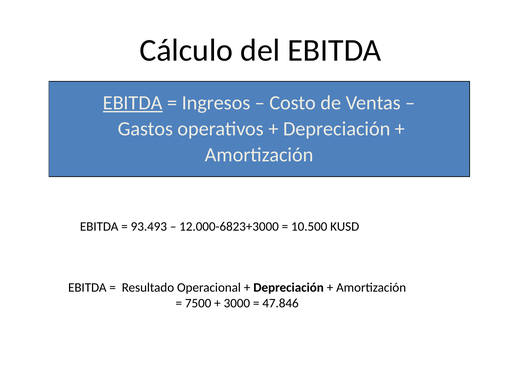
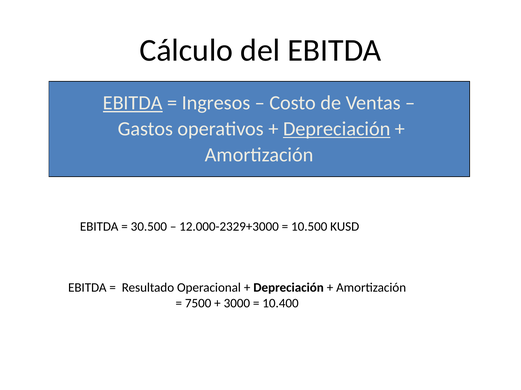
Depreciación underline: none -> present (337, 129)
93.493: 93.493 -> 30.500 (149, 227)
12.000-6823+3000: 12.000-6823+3000 -> 12.000-2329+3000 (229, 227)
47.846: 47.846 -> 10.400 (280, 304)
